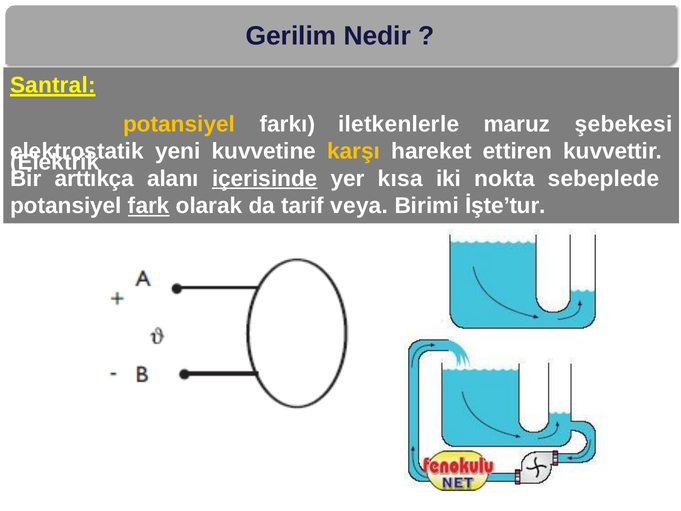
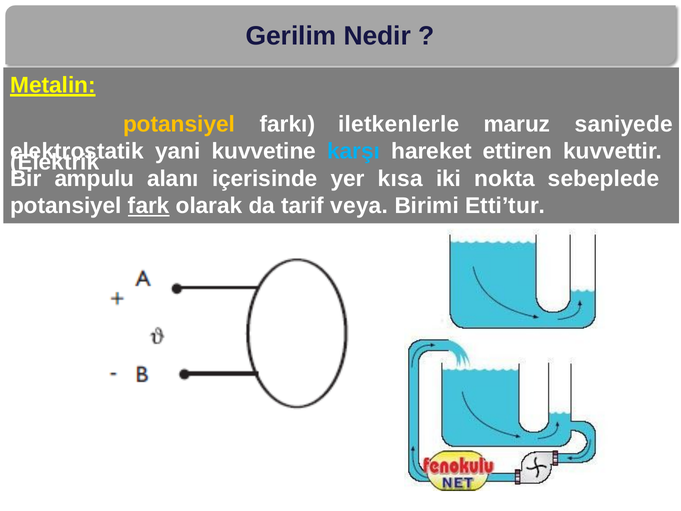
Santral: Santral -> Metalin (53, 85)
şebekesi: şebekesi -> saniyede (624, 124)
yeni: yeni -> yani (178, 151)
karşı colour: yellow -> light blue (354, 151)
arttıkça: arttıkça -> ampulu (94, 179)
içerisinde underline: present -> none (265, 179)
İşte’tur: İşte’tur -> Etti’tur (505, 206)
